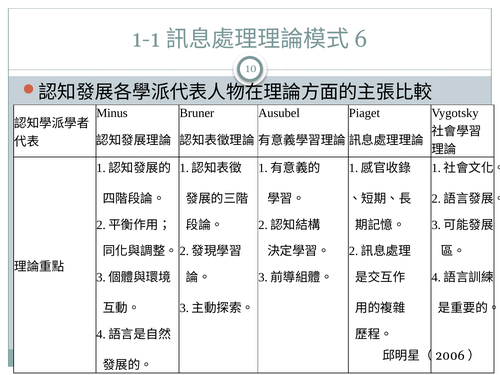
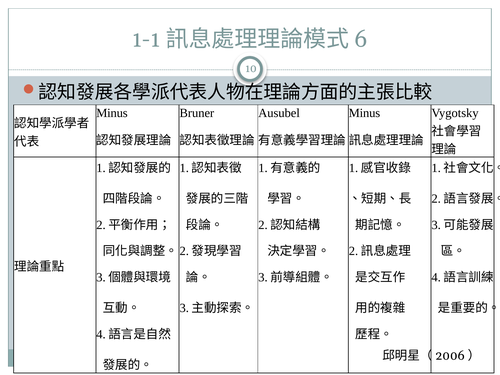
Ausubel Piaget: Piaget -> Minus (364, 113)
